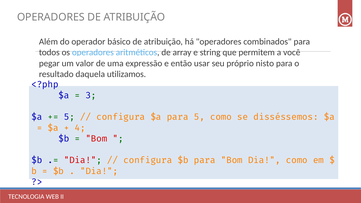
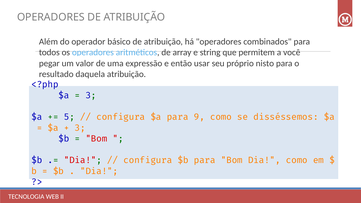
daquela utilizamos: utilizamos -> atribuição (126, 74)
para 5: 5 -> 9 (199, 117)
4: 4 -> 3 (80, 128)
